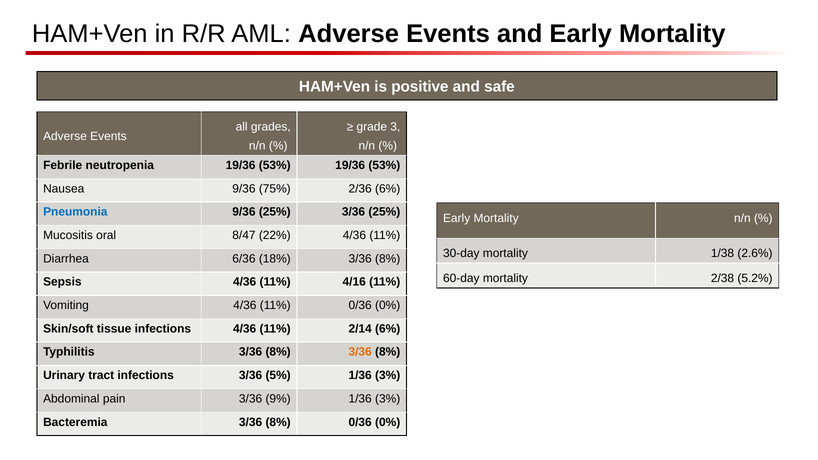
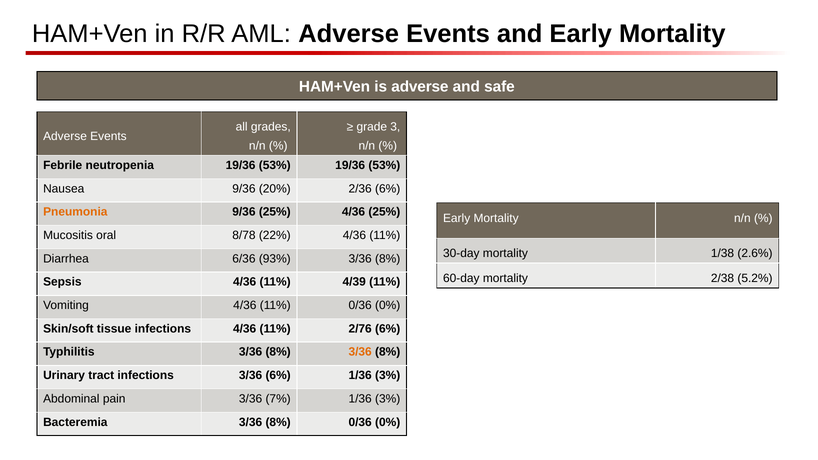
is positive: positive -> adverse (420, 87)
75%: 75% -> 20% (275, 189)
Pneumonia colour: blue -> orange (75, 212)
25% 3/36: 3/36 -> 4/36 (354, 212)
8/47: 8/47 -> 8/78 (244, 235)
18%: 18% -> 93% (275, 259)
4/16: 4/16 -> 4/39 (354, 282)
2/14: 2/14 -> 2/76 (360, 329)
3/36 5%: 5% -> 6% (278, 376)
9%: 9% -> 7% (278, 399)
